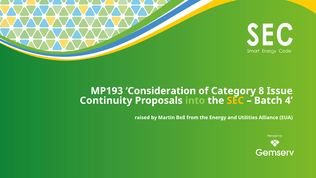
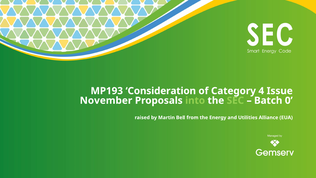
8: 8 -> 4 (261, 91)
Continuity: Continuity -> November (106, 100)
SEC colour: yellow -> light green (235, 100)
4: 4 -> 0 (289, 100)
